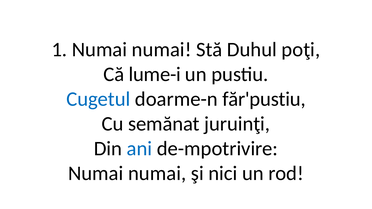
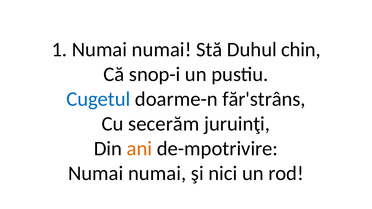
poţi: poţi -> chin (301, 50)
lume-i: lume-i -> snop-i (155, 74)
făr'pustiu: făr'pustiu -> făr'strâns (264, 99)
semănat: semănat -> secerăm (164, 124)
ani colour: blue -> orange (139, 149)
